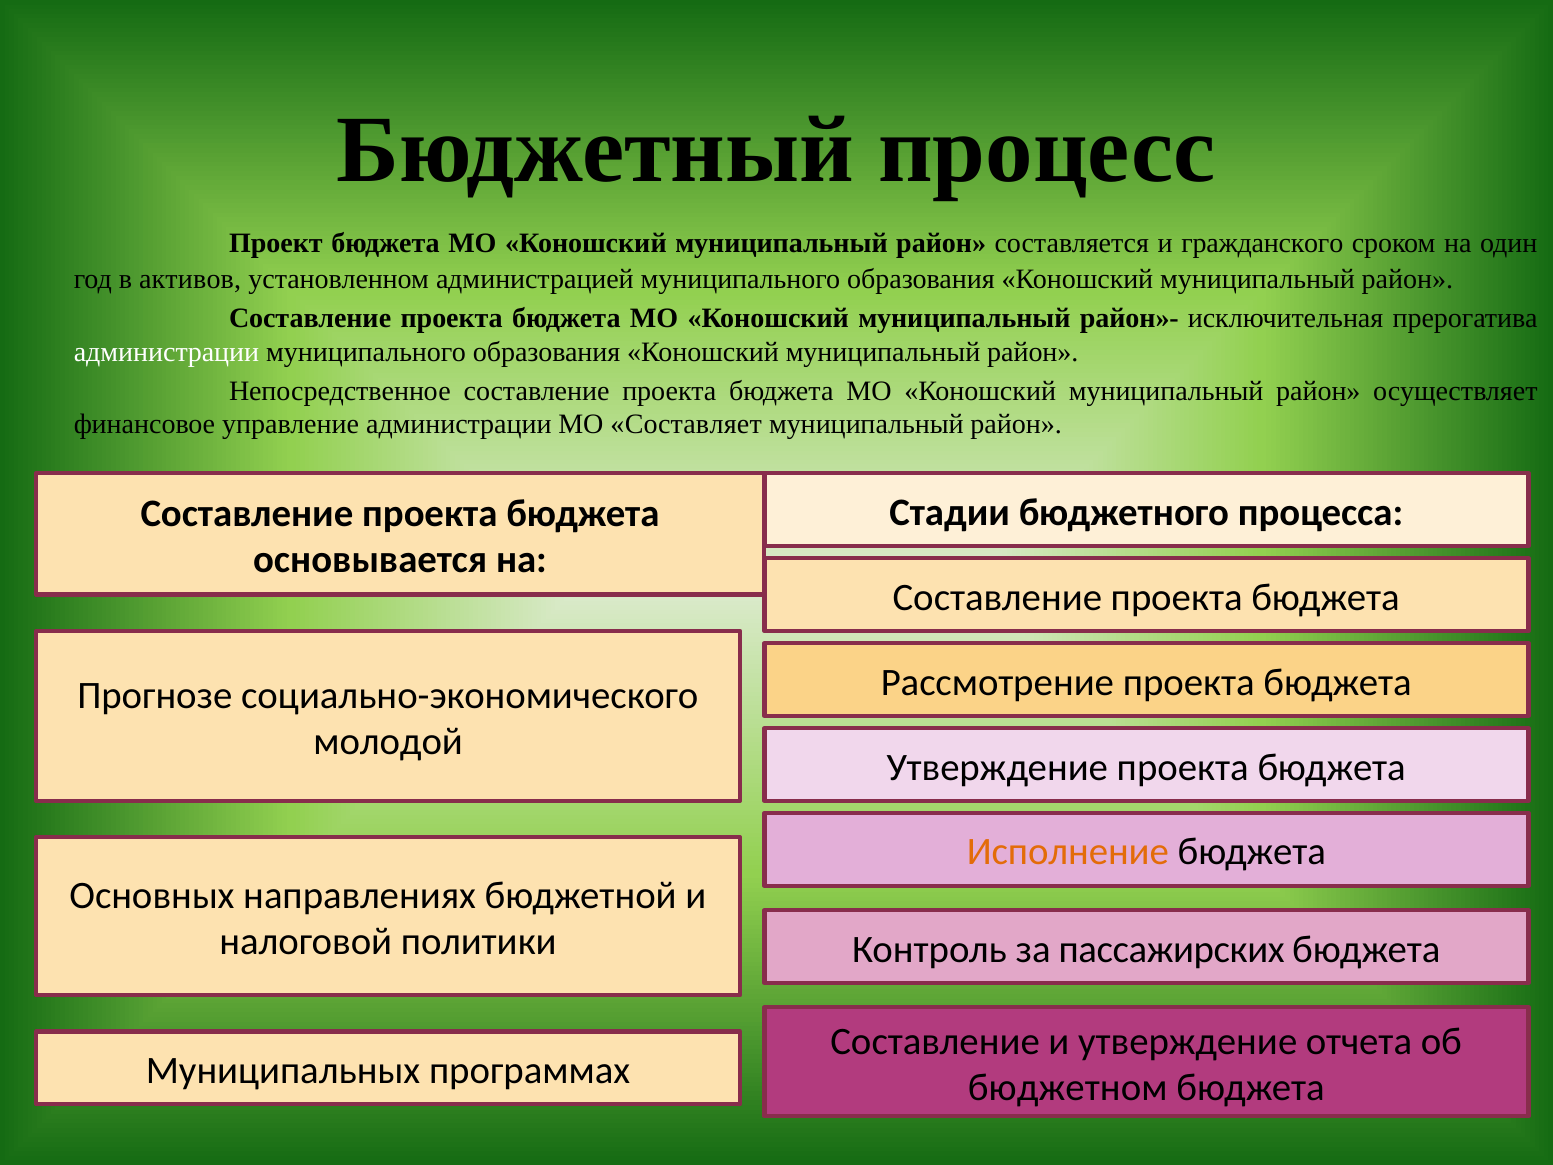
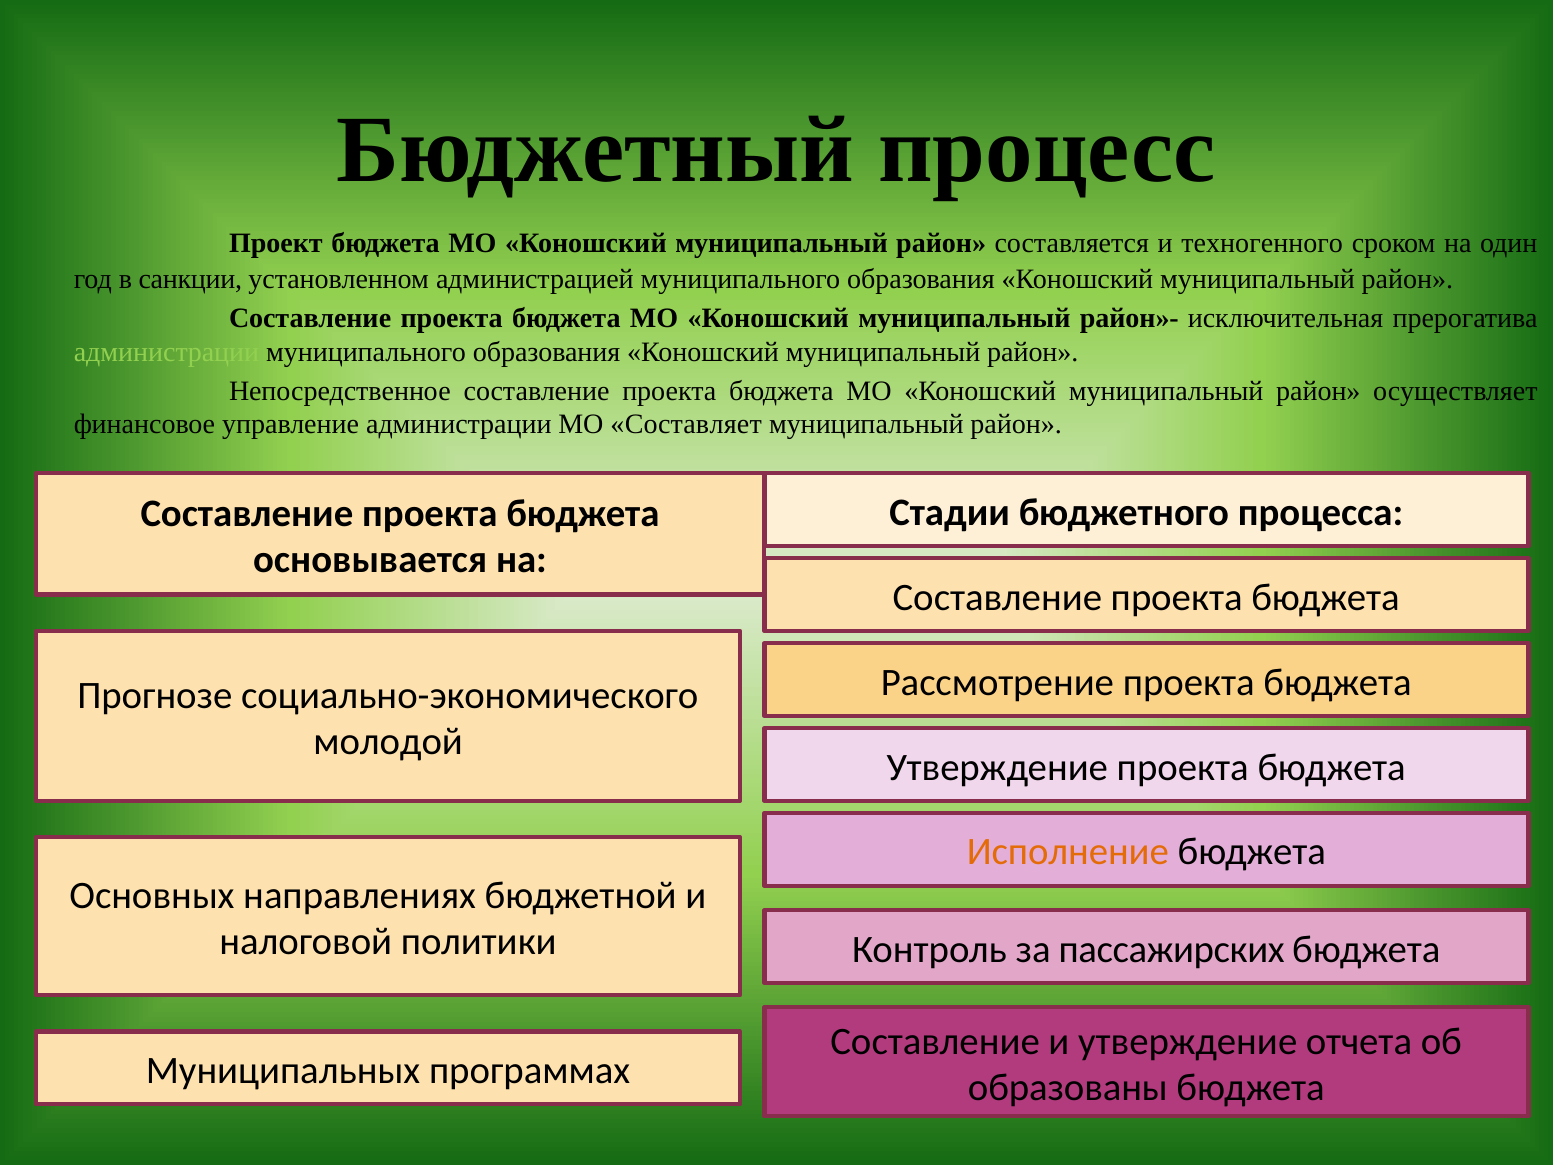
гражданского: гражданского -> техногенного (1262, 244)
активов: активов -> санкции (190, 279)
администрации colour: white -> light green (167, 352)
бюджетном: бюджетном -> образованы (1068, 1088)
